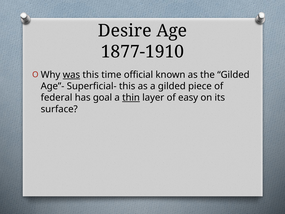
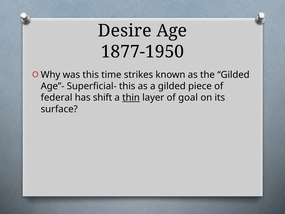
1877-1910: 1877-1910 -> 1877-1950 (142, 52)
was underline: present -> none (71, 75)
official: official -> strikes (138, 75)
goal: goal -> shift (103, 98)
easy: easy -> goal (188, 98)
